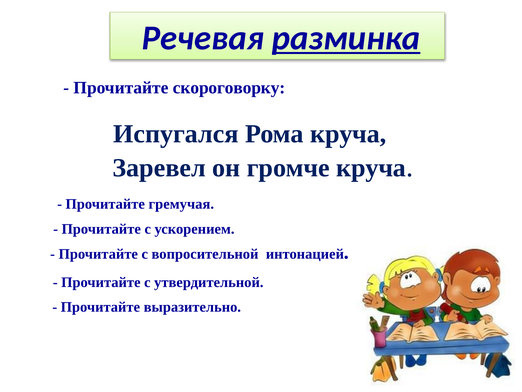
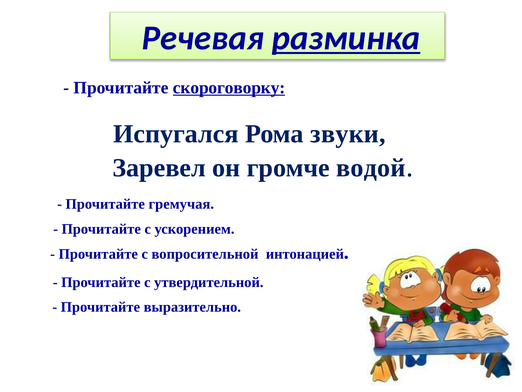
скороговорку underline: none -> present (229, 88)
Рома круча: круча -> звуки (348, 134)
громче круча: круча -> водой (371, 168)
